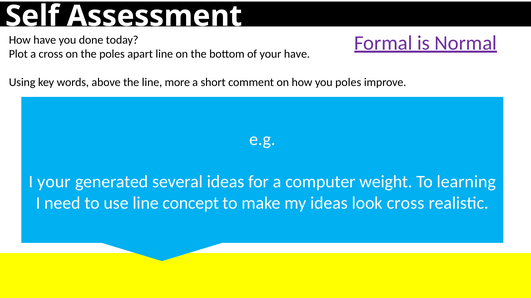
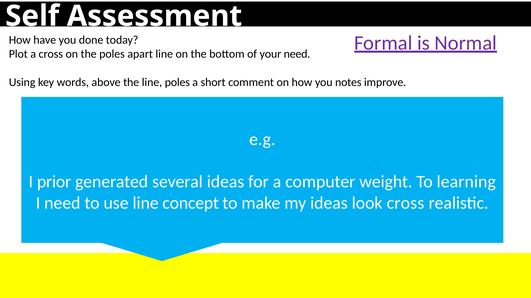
your have: have -> need (297, 54)
line more: more -> poles (177, 82)
you poles: poles -> notes (348, 82)
I your: your -> prior (54, 182)
